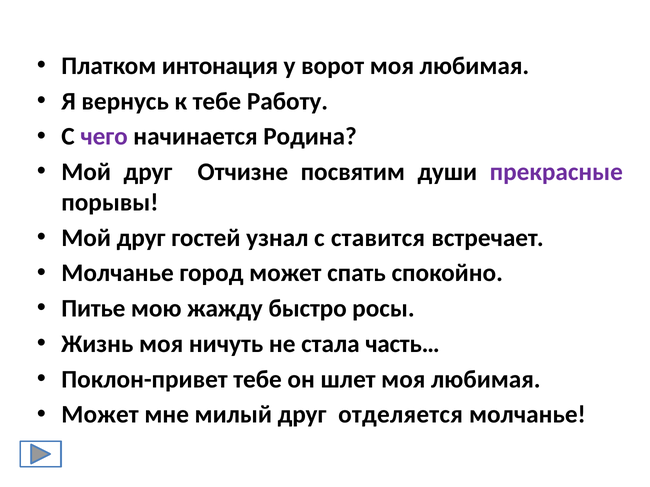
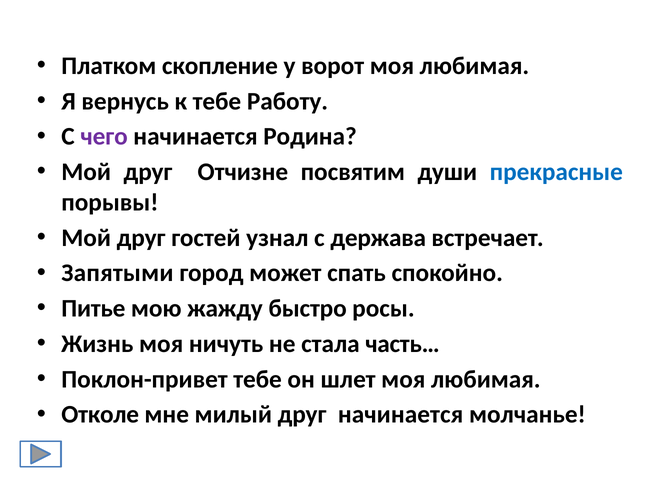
интонация: интонация -> скопление (220, 66)
прекрасные colour: purple -> blue (556, 172)
ставится: ставится -> держава (378, 238)
Молчанье: Молчанье -> Запятыми (117, 273)
Может: Может -> Отколе (100, 415)
друг отделяется: отделяется -> начинается (401, 415)
